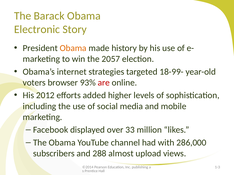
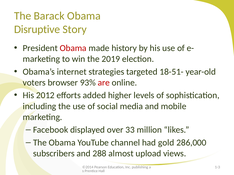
Electronic: Electronic -> Disruptive (37, 29)
Obama colour: orange -> red (73, 48)
2057: 2057 -> 2019 (111, 59)
18-99-: 18-99- -> 18-51- (172, 72)
with: with -> gold (166, 143)
